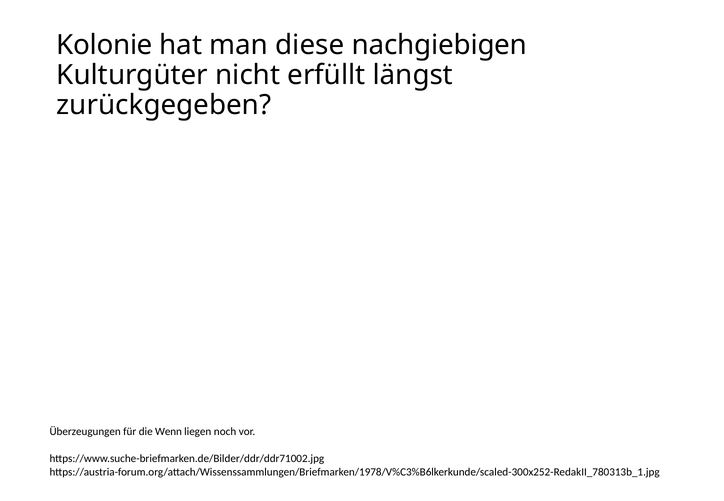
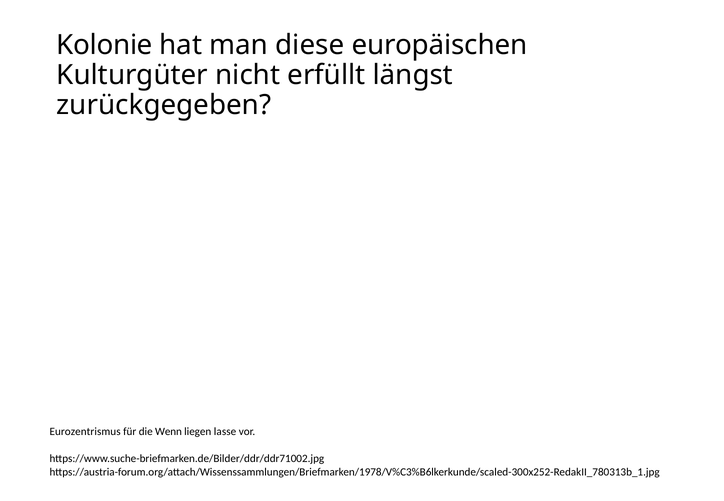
nachgiebigen: nachgiebigen -> europäischen (439, 45)
Überzeugungen: Überzeugungen -> Eurozentrismus (85, 432)
noch: noch -> lasse (225, 432)
